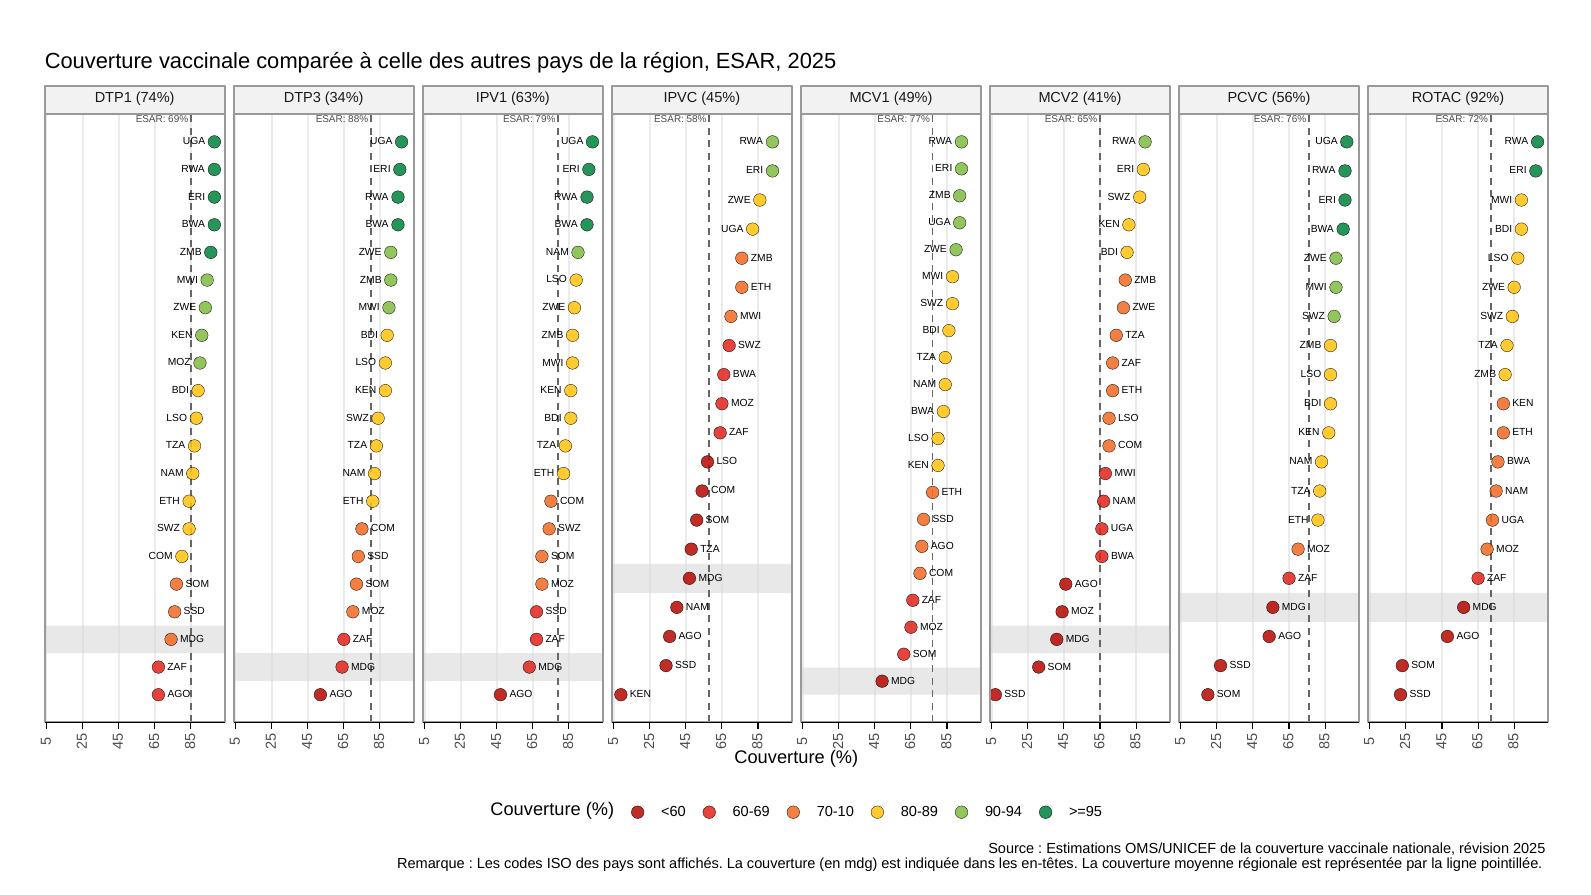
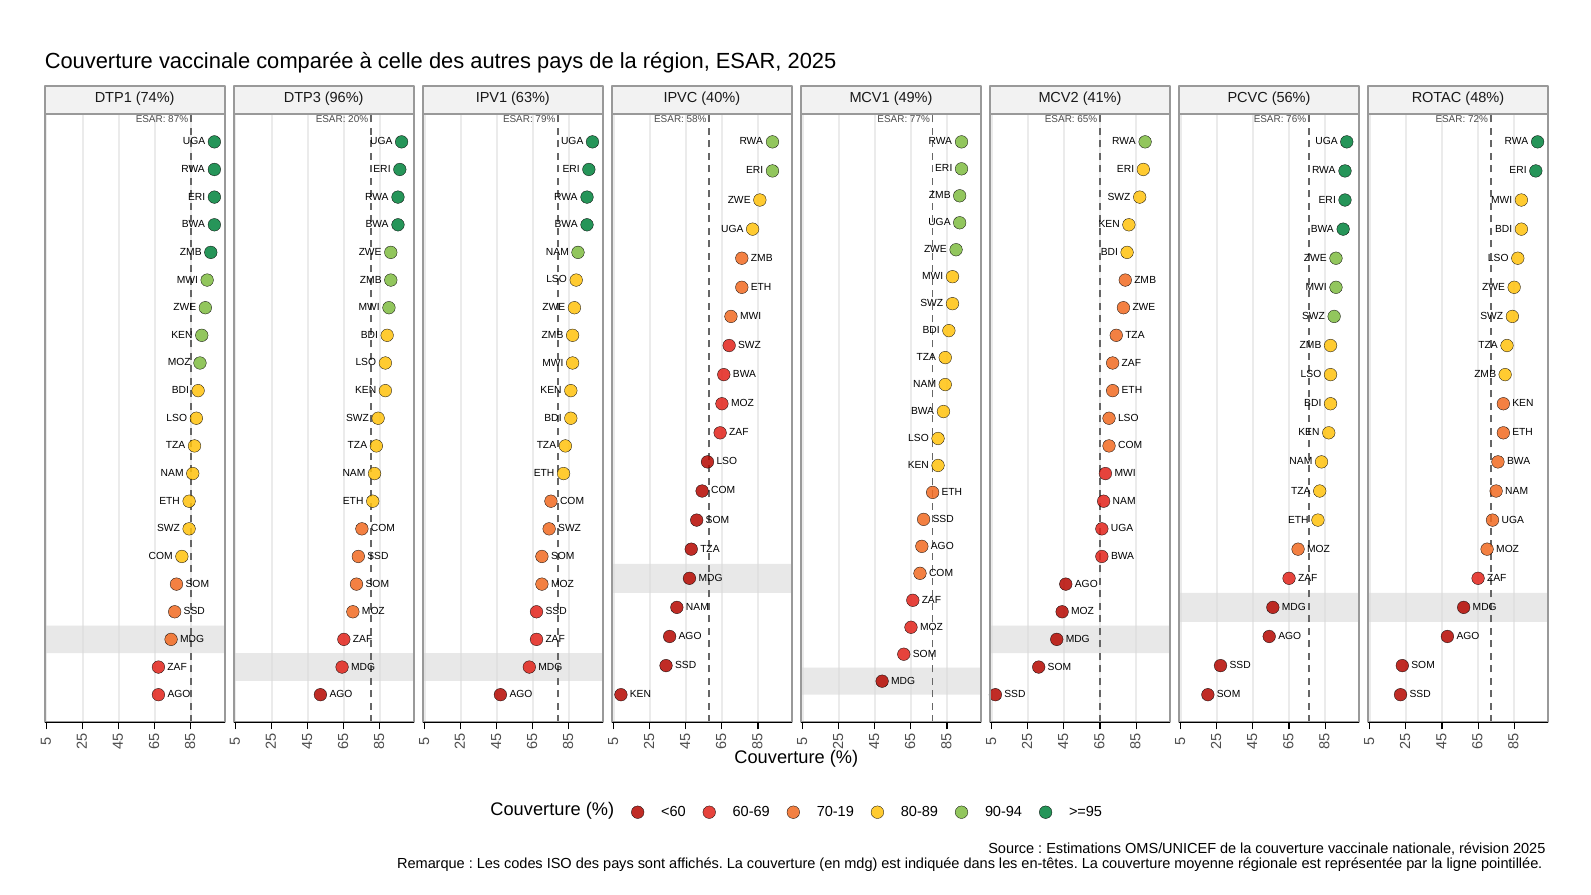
34%: 34% -> 96% (344, 98)
45%: 45% -> 40% (721, 98)
92%: 92% -> 48% (1485, 98)
69%: 69% -> 87% (178, 119)
88%: 88% -> 20% (358, 119)
70-10: 70-10 -> 70-19 (835, 812)
